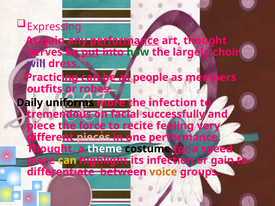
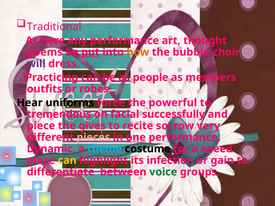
Expressing: Expressing -> Traditional (54, 27)
As gain: gain -> here (53, 41)
performance underline: present -> none (124, 41)
nerves: nerves -> poems (45, 52)
how colour: green -> orange (138, 52)
largely: largely -> bubble (191, 52)
Daily: Daily -> Hear (30, 103)
more: more -> force (111, 103)
the infection: infection -> powerful (173, 103)
force: force -> gives (92, 126)
feeling: feeling -> sorrow (175, 126)
one underline: none -> present (136, 137)
Thought: Thought -> Dynamic (51, 149)
theme colour: white -> light blue (105, 149)
voice colour: orange -> green (163, 172)
